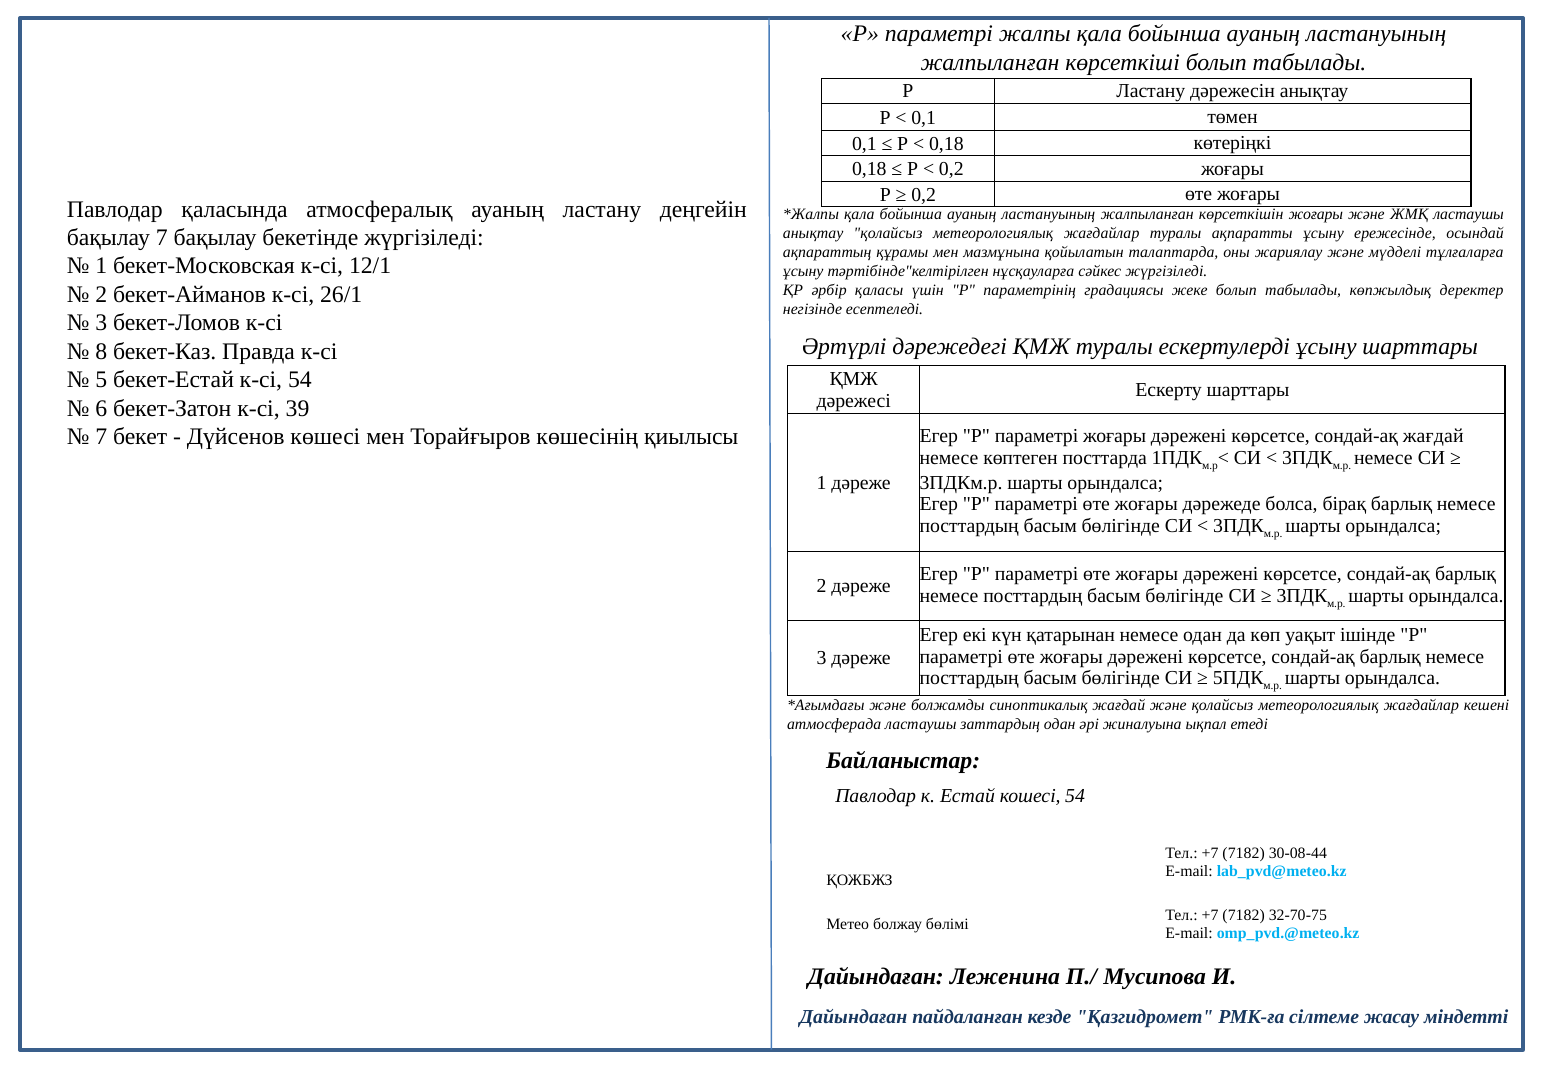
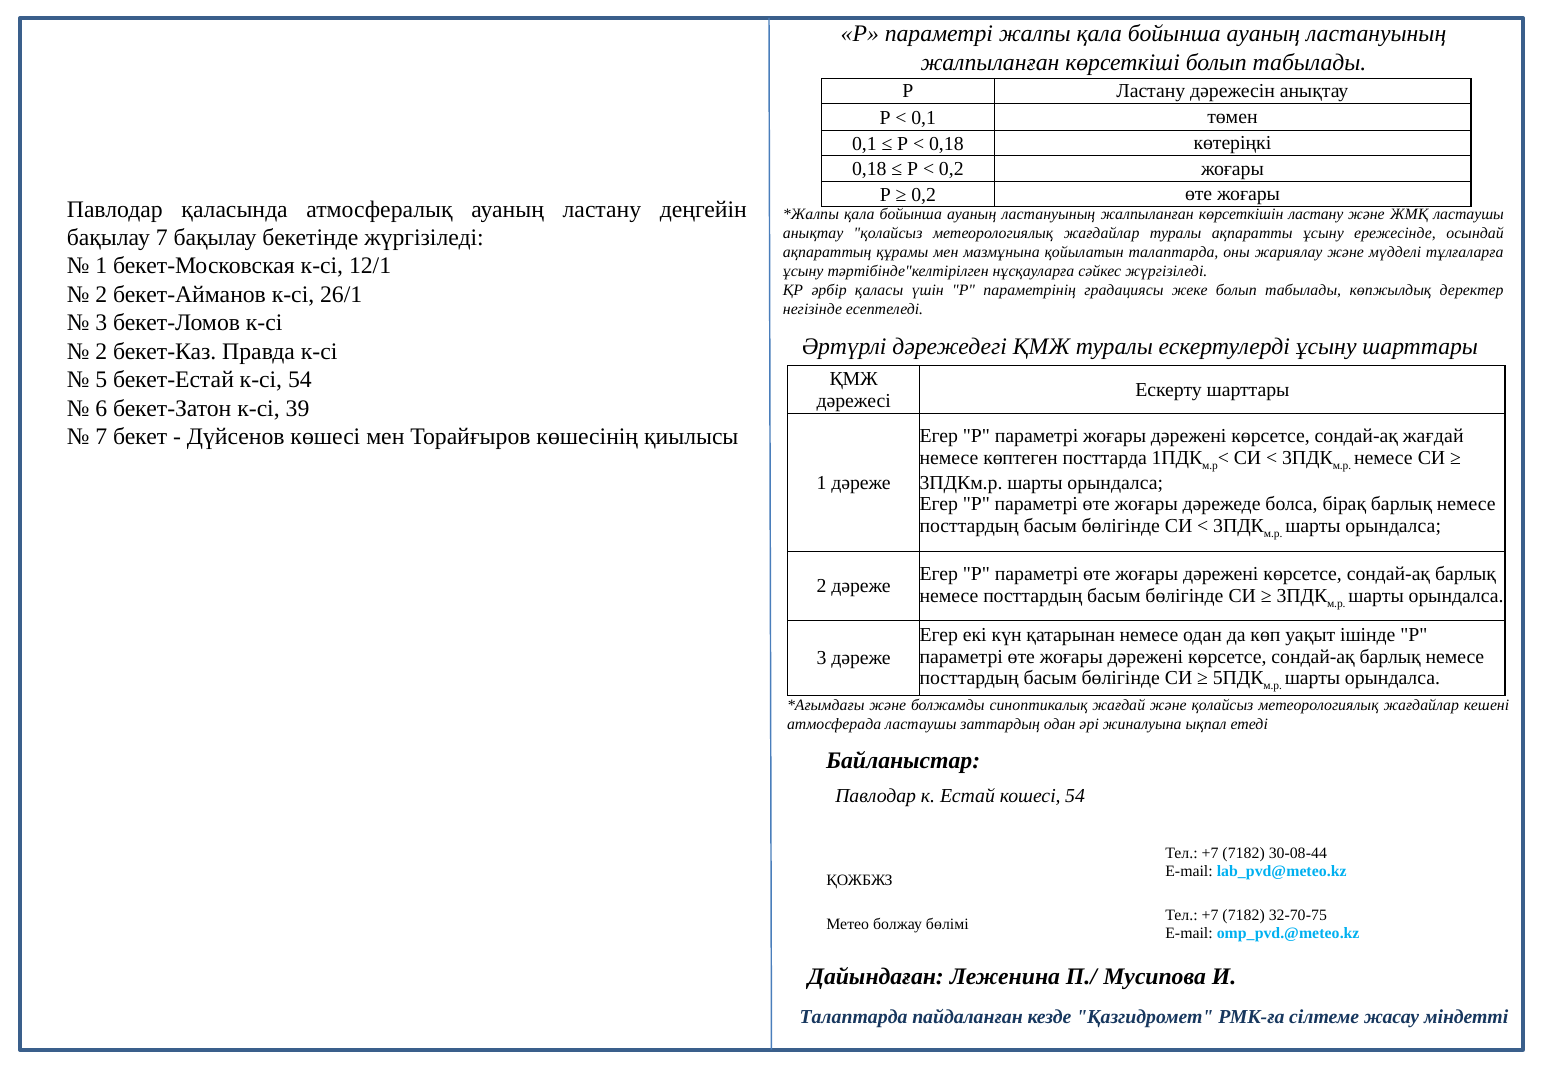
көрсеткішін жоғары: жоғары -> ластану (1316, 215)
8: 8 -> 2 (101, 352)
Дайындаған: Дайындаған -> Талаптарда (853, 1017)
